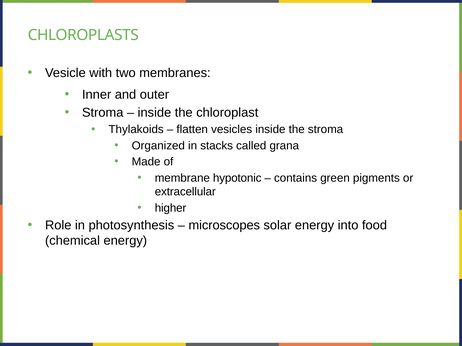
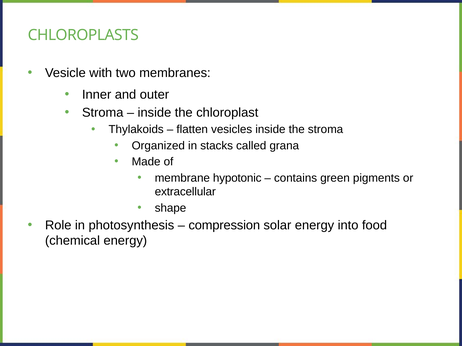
higher: higher -> shape (170, 208)
microscopes: microscopes -> compression (224, 226)
